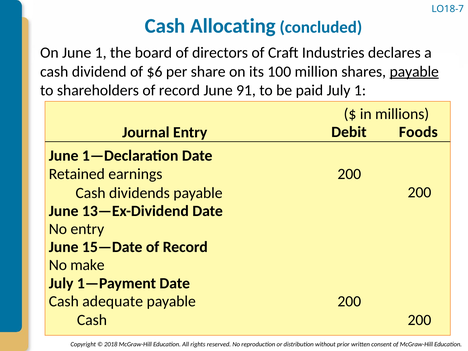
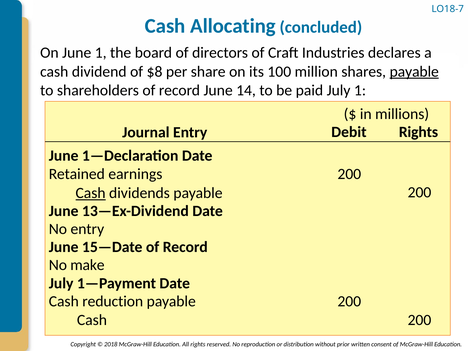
$6: $6 -> $8 (155, 72)
91: 91 -> 14 (246, 90)
Foods: Foods -> Rights (418, 132)
Cash underline: none -> present (91, 193)
adequate: adequate -> reduction (113, 301)
